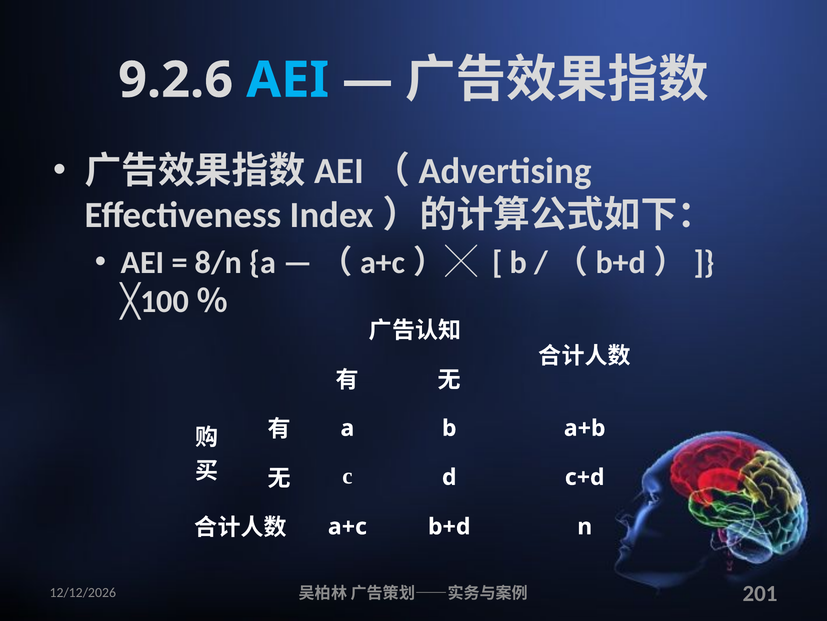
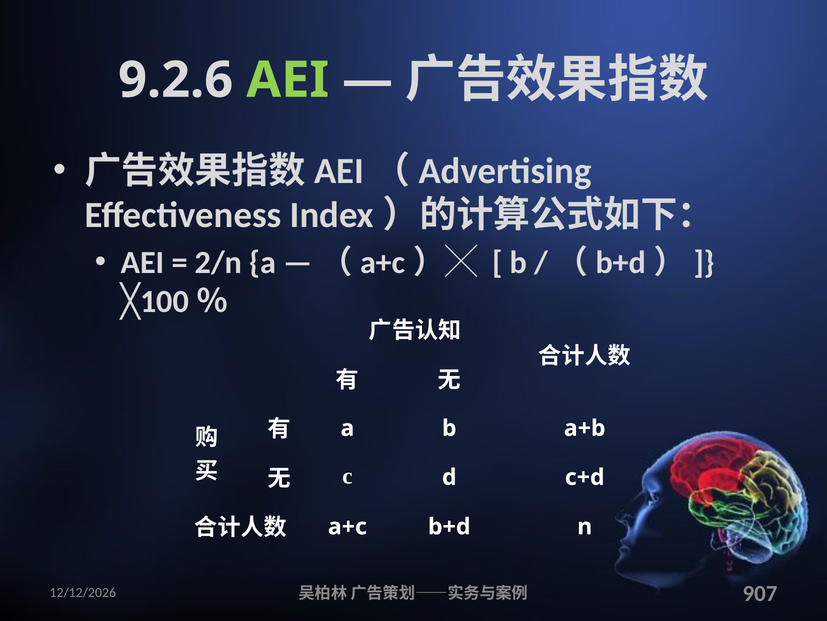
AEI colour: light blue -> light green (288, 80)
8/n: 8/n -> 2/n (218, 263)
201: 201 -> 907 (760, 593)
